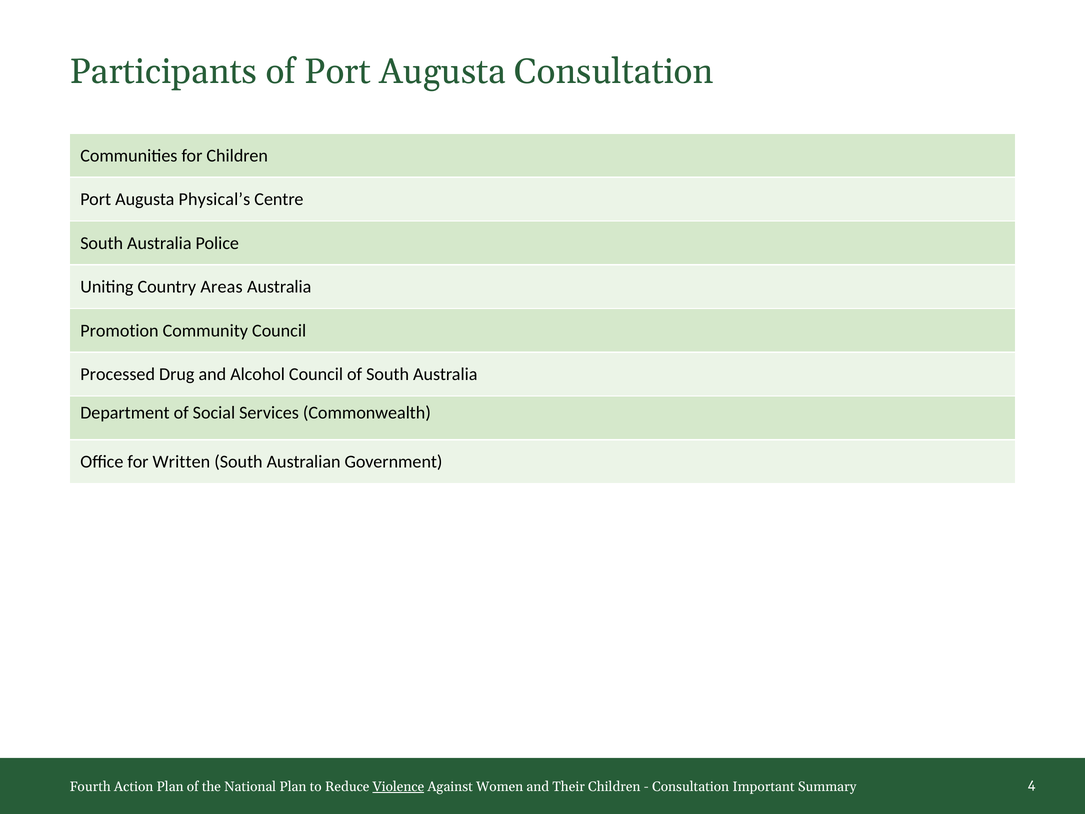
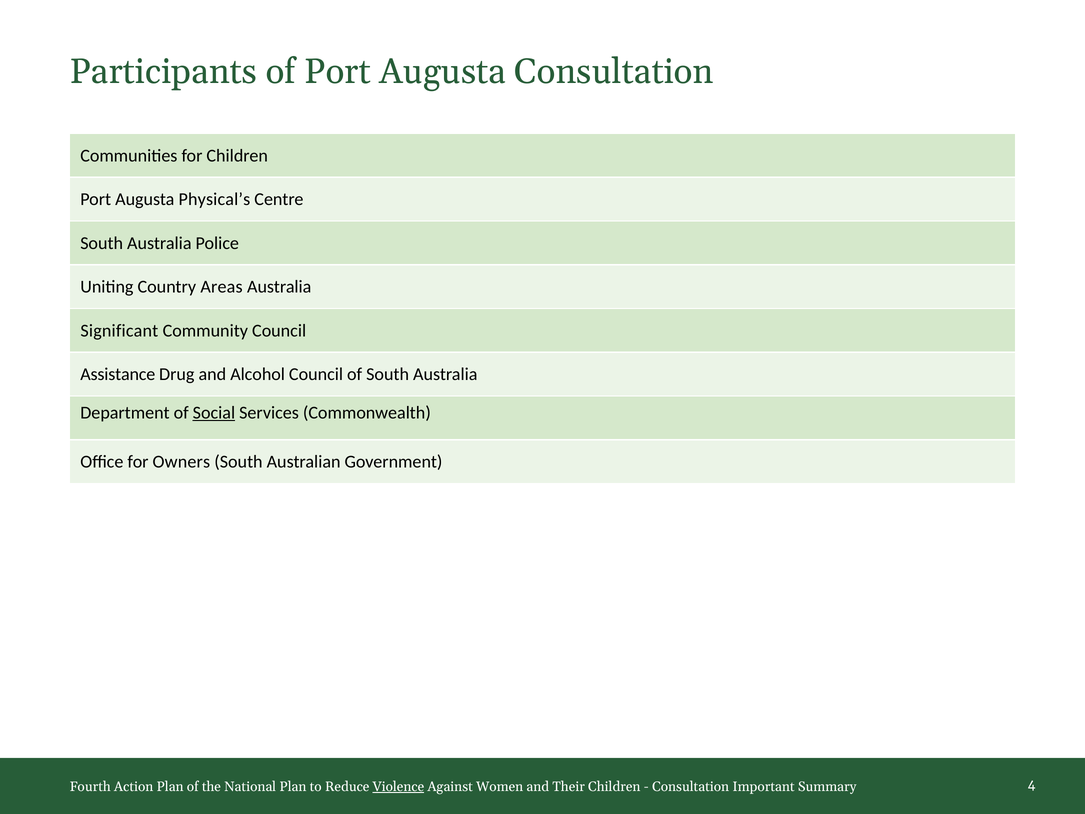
Promotion: Promotion -> Significant (119, 331)
Processed: Processed -> Assistance (118, 374)
Social underline: none -> present (214, 413)
Written: Written -> Owners (181, 462)
